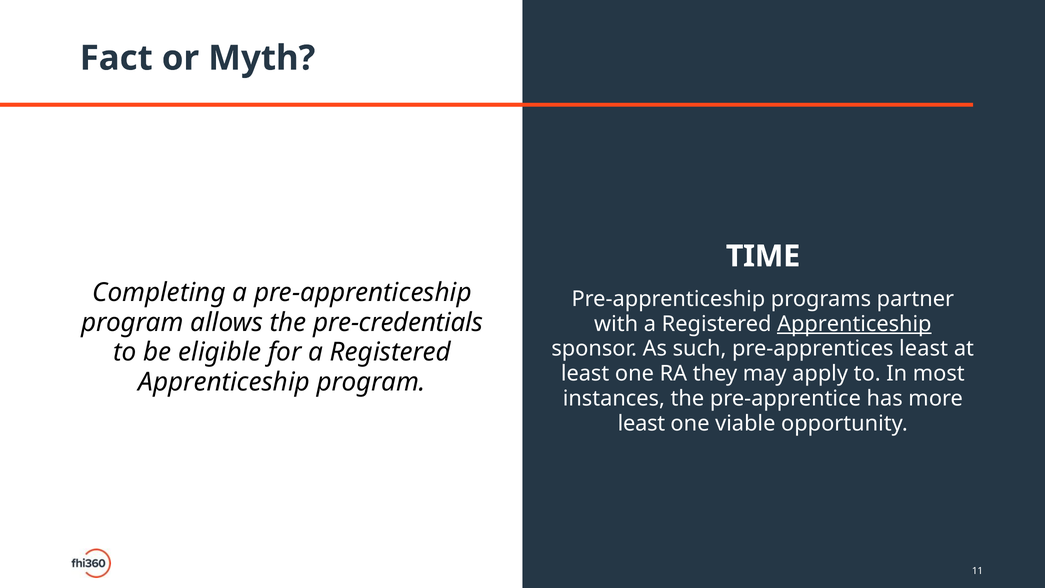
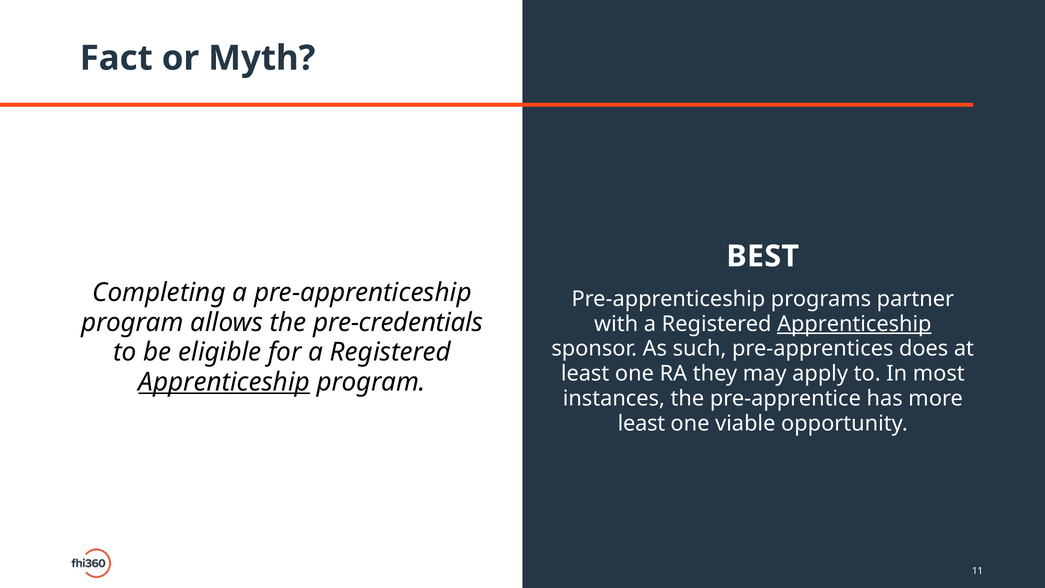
TIME: TIME -> BEST (763, 256)
pre-apprentices least: least -> does (924, 349)
Apprenticeship underline: none -> present (224, 382)
